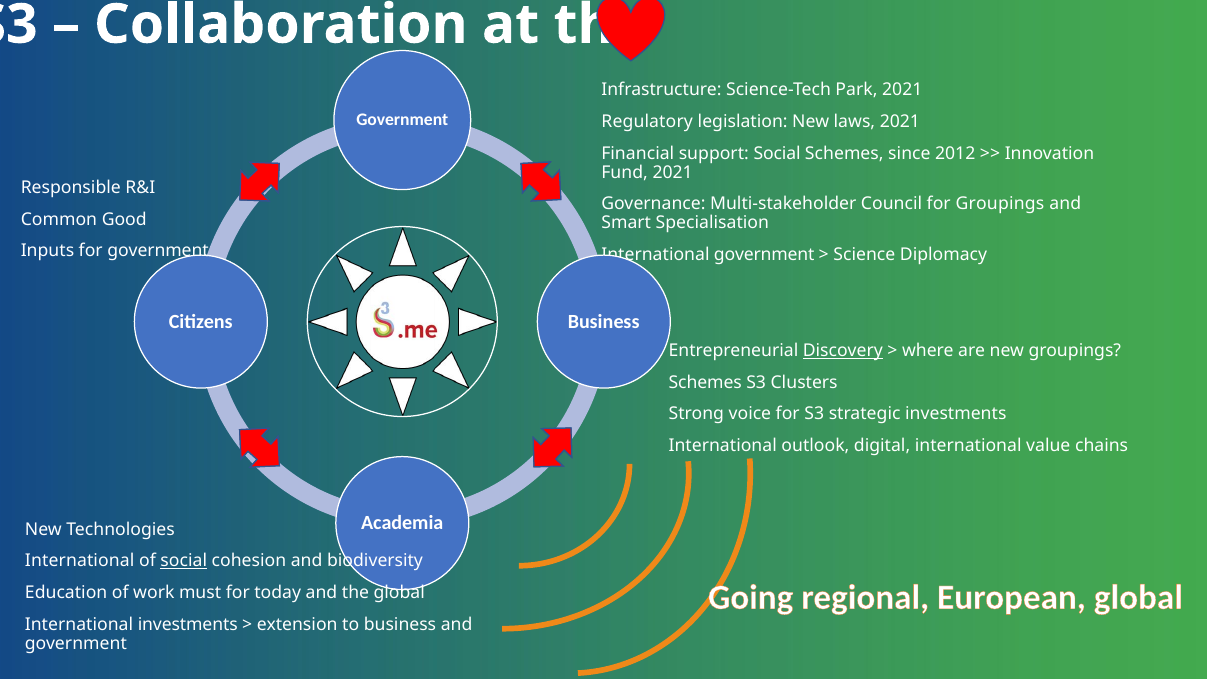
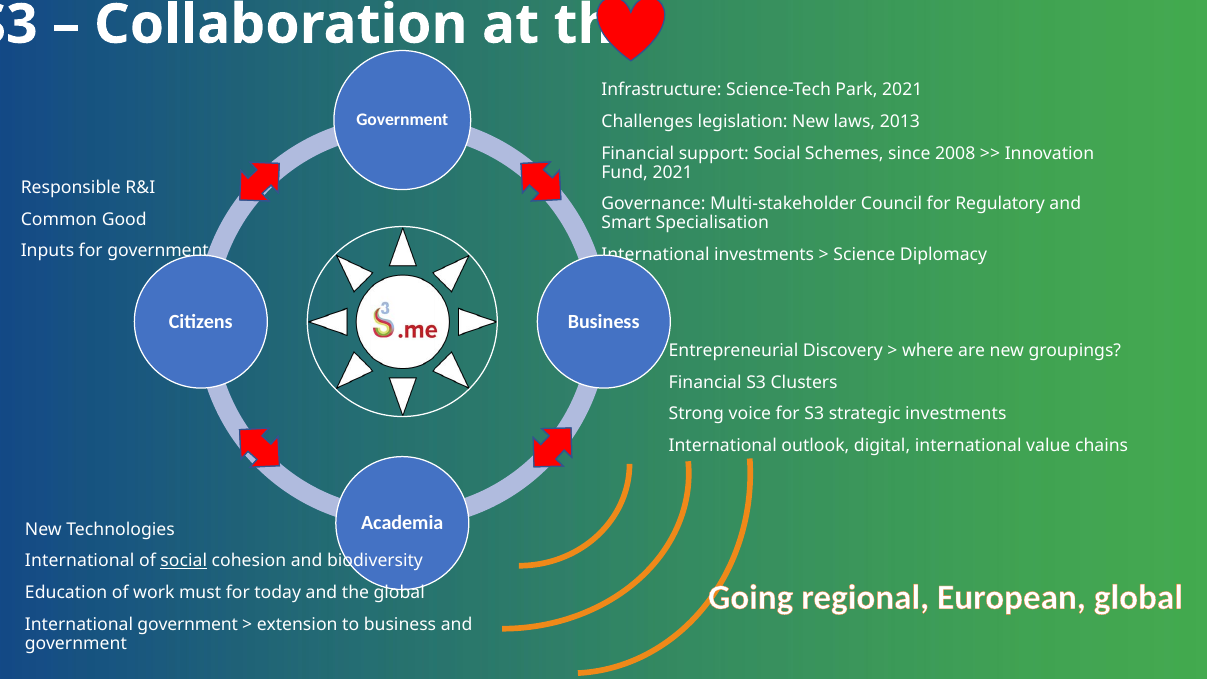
Regulatory: Regulatory -> Challenges (647, 122)
laws 2021: 2021 -> 2013 (900, 122)
2012: 2012 -> 2008 (955, 153)
for Groupings: Groupings -> Regulatory (1000, 204)
government: government -> investments (764, 255)
Discovery underline: present -> none (843, 351)
Schemes: Schemes -> Financial (705, 382)
International investments: investments -> government (188, 624)
